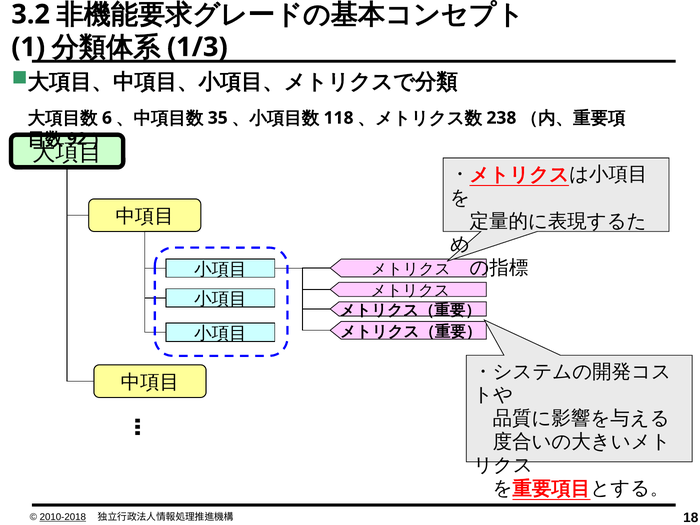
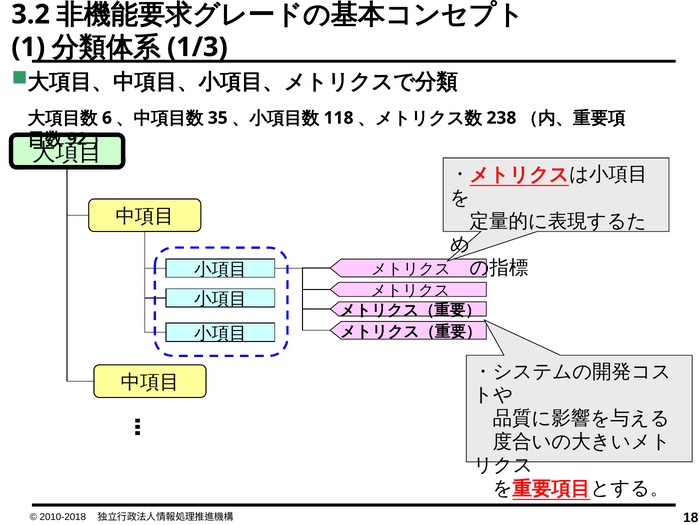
2010-2018 underline: present -> none (63, 517)
